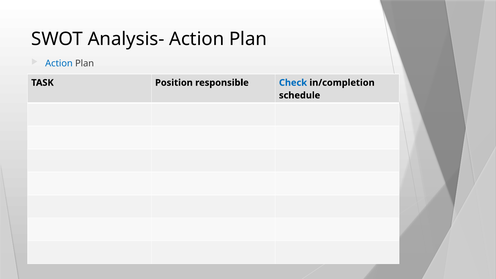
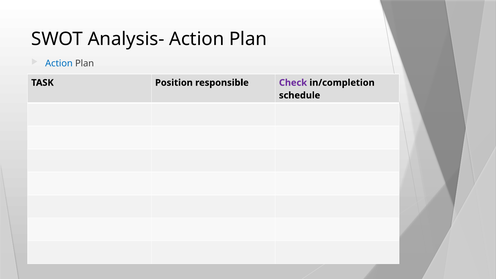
Check colour: blue -> purple (293, 83)
